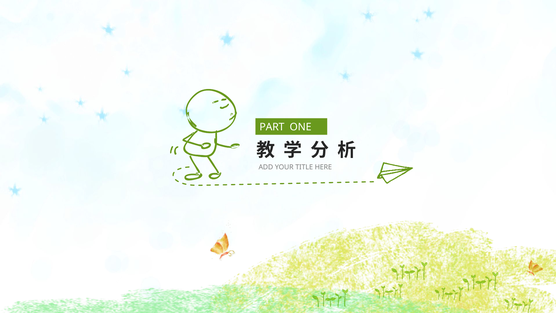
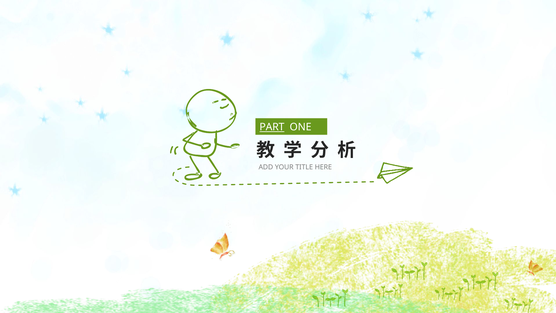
PART underline: none -> present (272, 127)
